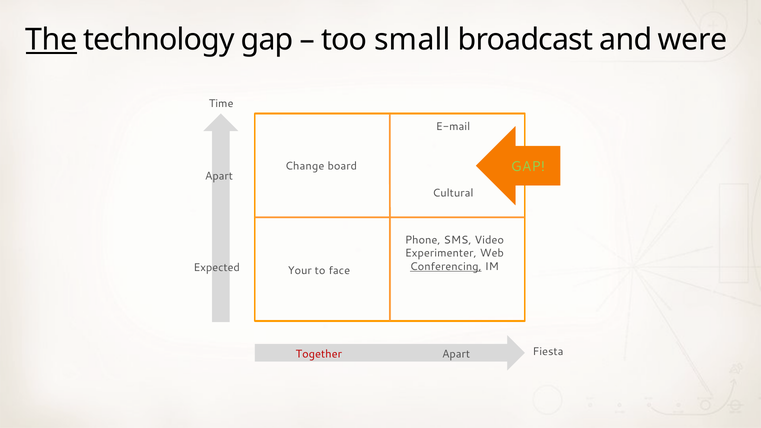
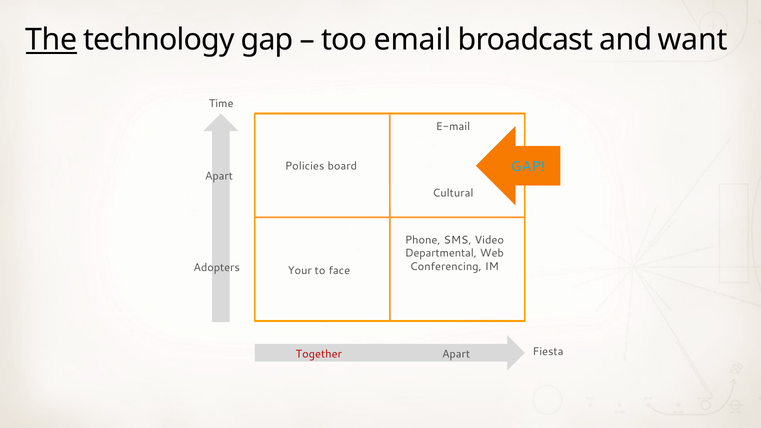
small: small -> email (413, 40)
were: were -> want (693, 40)
GAP colour: light green -> light blue (528, 167)
Change: Change -> Policies (305, 166)
Experimenter: Experimenter -> Departmental (441, 253)
Conferencing underline: present -> none (446, 267)
Expected: Expected -> Adopters (217, 268)
